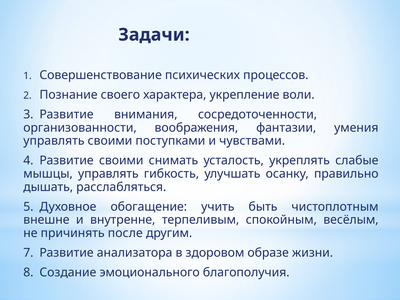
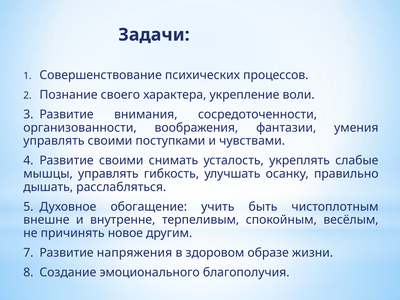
после: после -> новое (125, 233)
анализатора: анализатора -> напряжения (135, 253)
